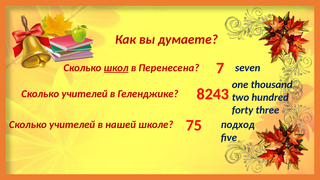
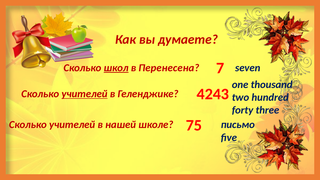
8243: 8243 -> 4243 (213, 94)
учителей underline: none -> present (84, 94)
подход: подход -> письмо (238, 125)
